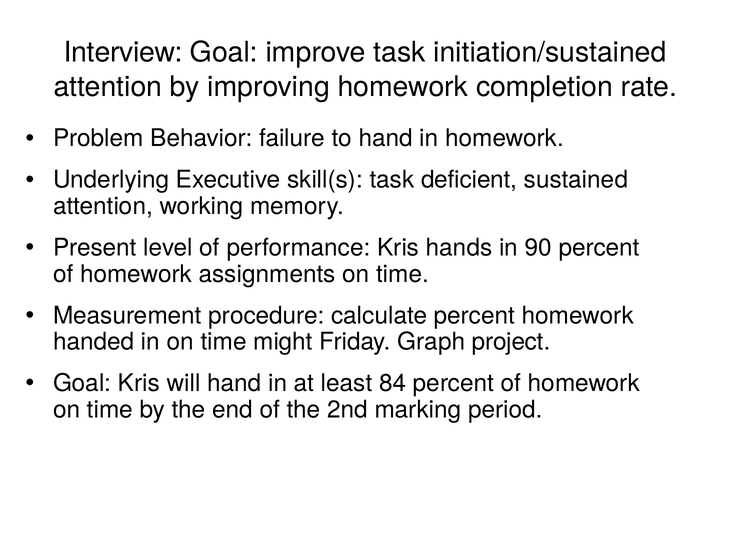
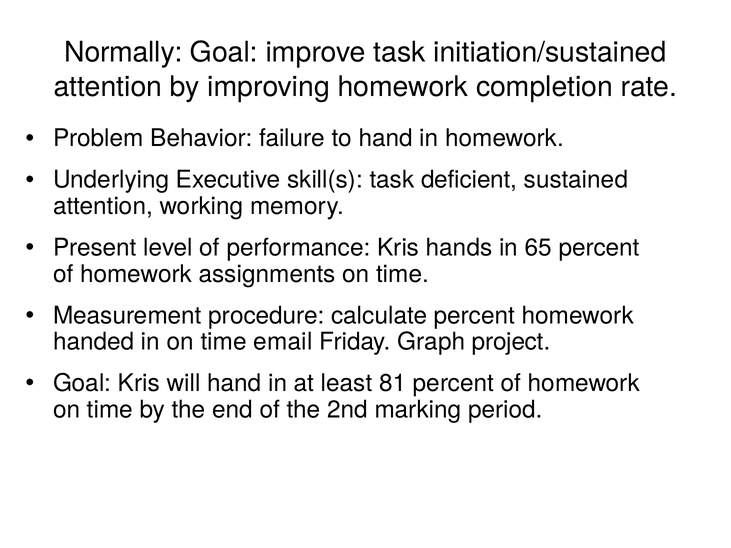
Interview: Interview -> Normally (123, 53)
90: 90 -> 65 (538, 248)
might: might -> email (283, 342)
84: 84 -> 81 (393, 384)
